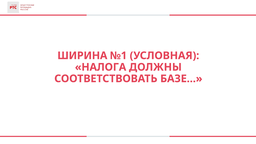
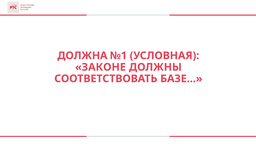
ШИРИНА: ШИРИНА -> ДОЛЖНА (82, 56)
НАЛОГА: НАЛОГА -> ЗАКОНЕ (100, 67)
